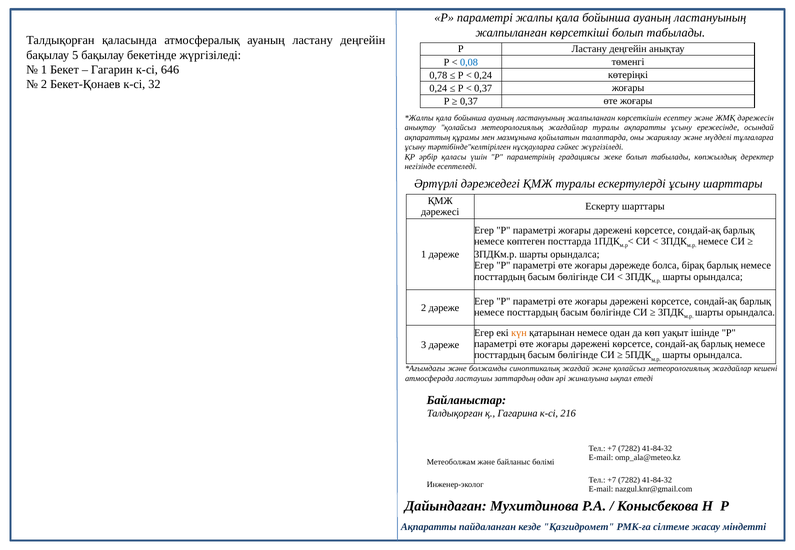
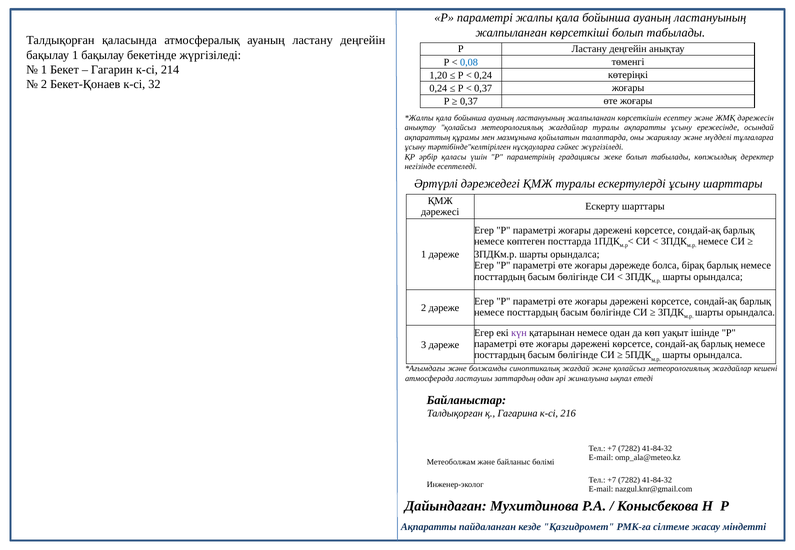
бақылау 5: 5 -> 1 (75, 55)
646: 646 -> 214 (170, 70)
0,78: 0,78 -> 1,20 (438, 75)
күн colour: orange -> purple (519, 333)
